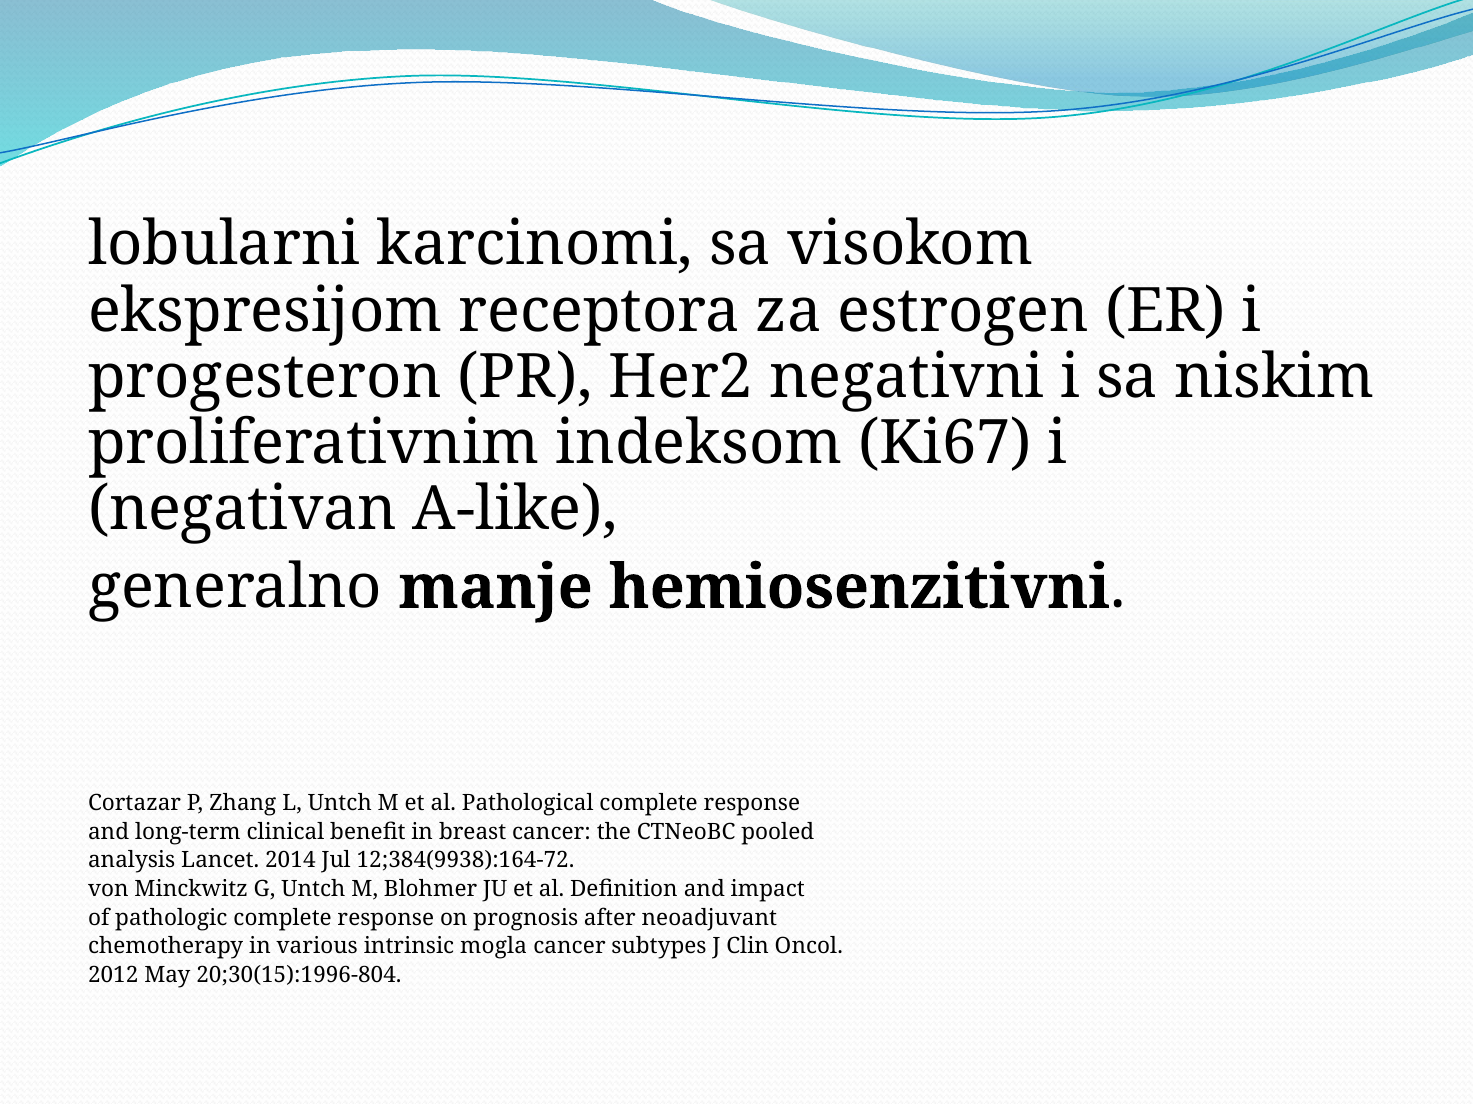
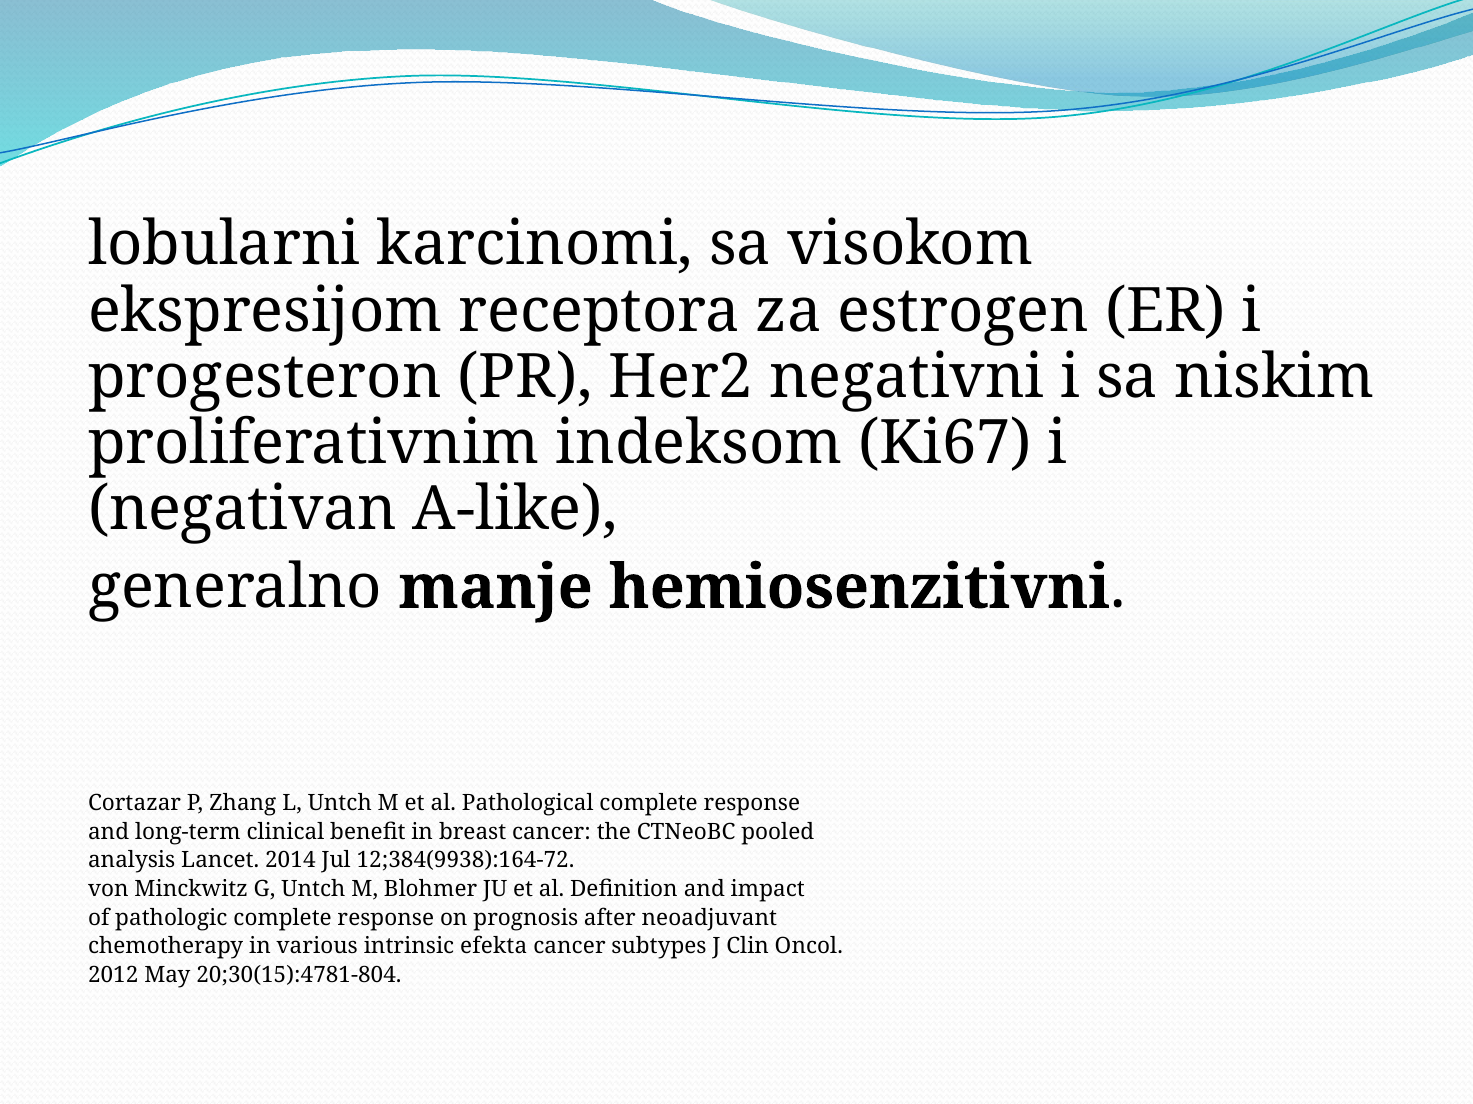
mogla: mogla -> efekta (494, 947)
20;30(15):1996-804: 20;30(15):1996-804 -> 20;30(15):4781-804 (299, 976)
